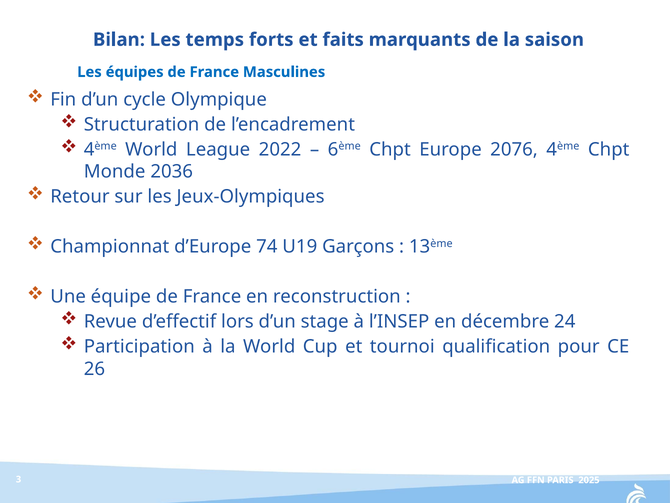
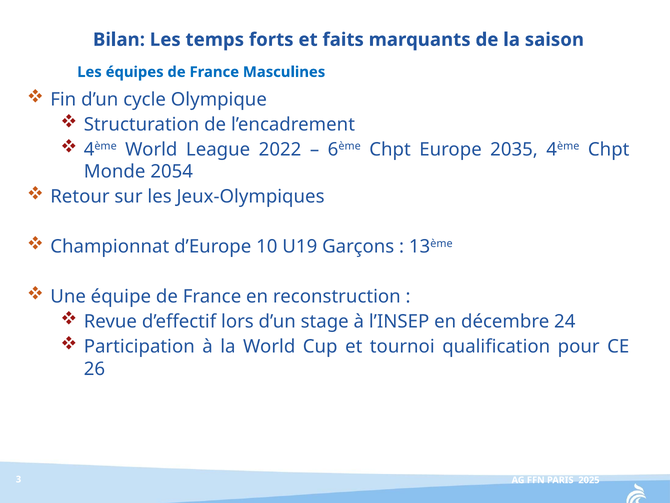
2076: 2076 -> 2035 (514, 149)
2036: 2036 -> 2054 (172, 172)
74: 74 -> 10 (267, 246)
